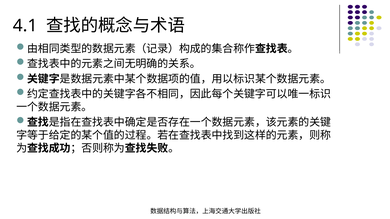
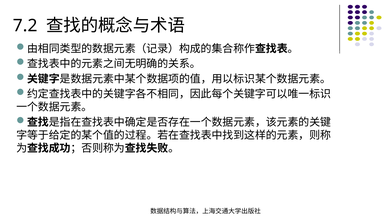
4.1: 4.1 -> 7.2 (25, 26)
